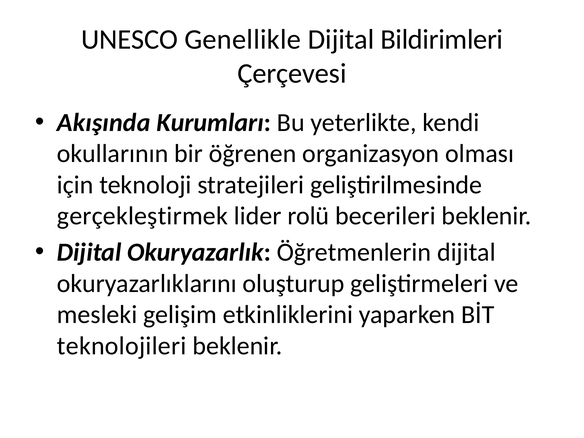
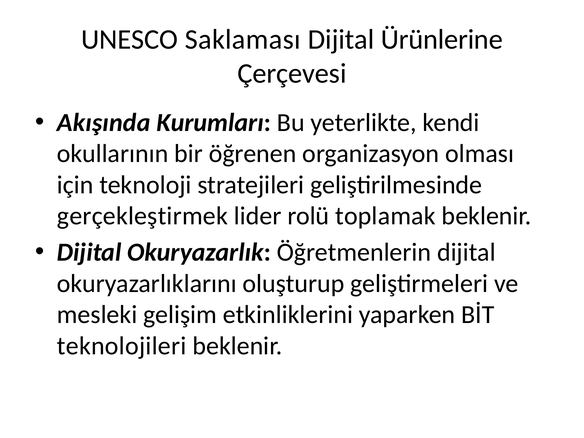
Genellikle: Genellikle -> Saklaması (243, 39)
Bildirimleri: Bildirimleri -> Ürünlerine (442, 39)
becerileri: becerileri -> toplamak (385, 216)
